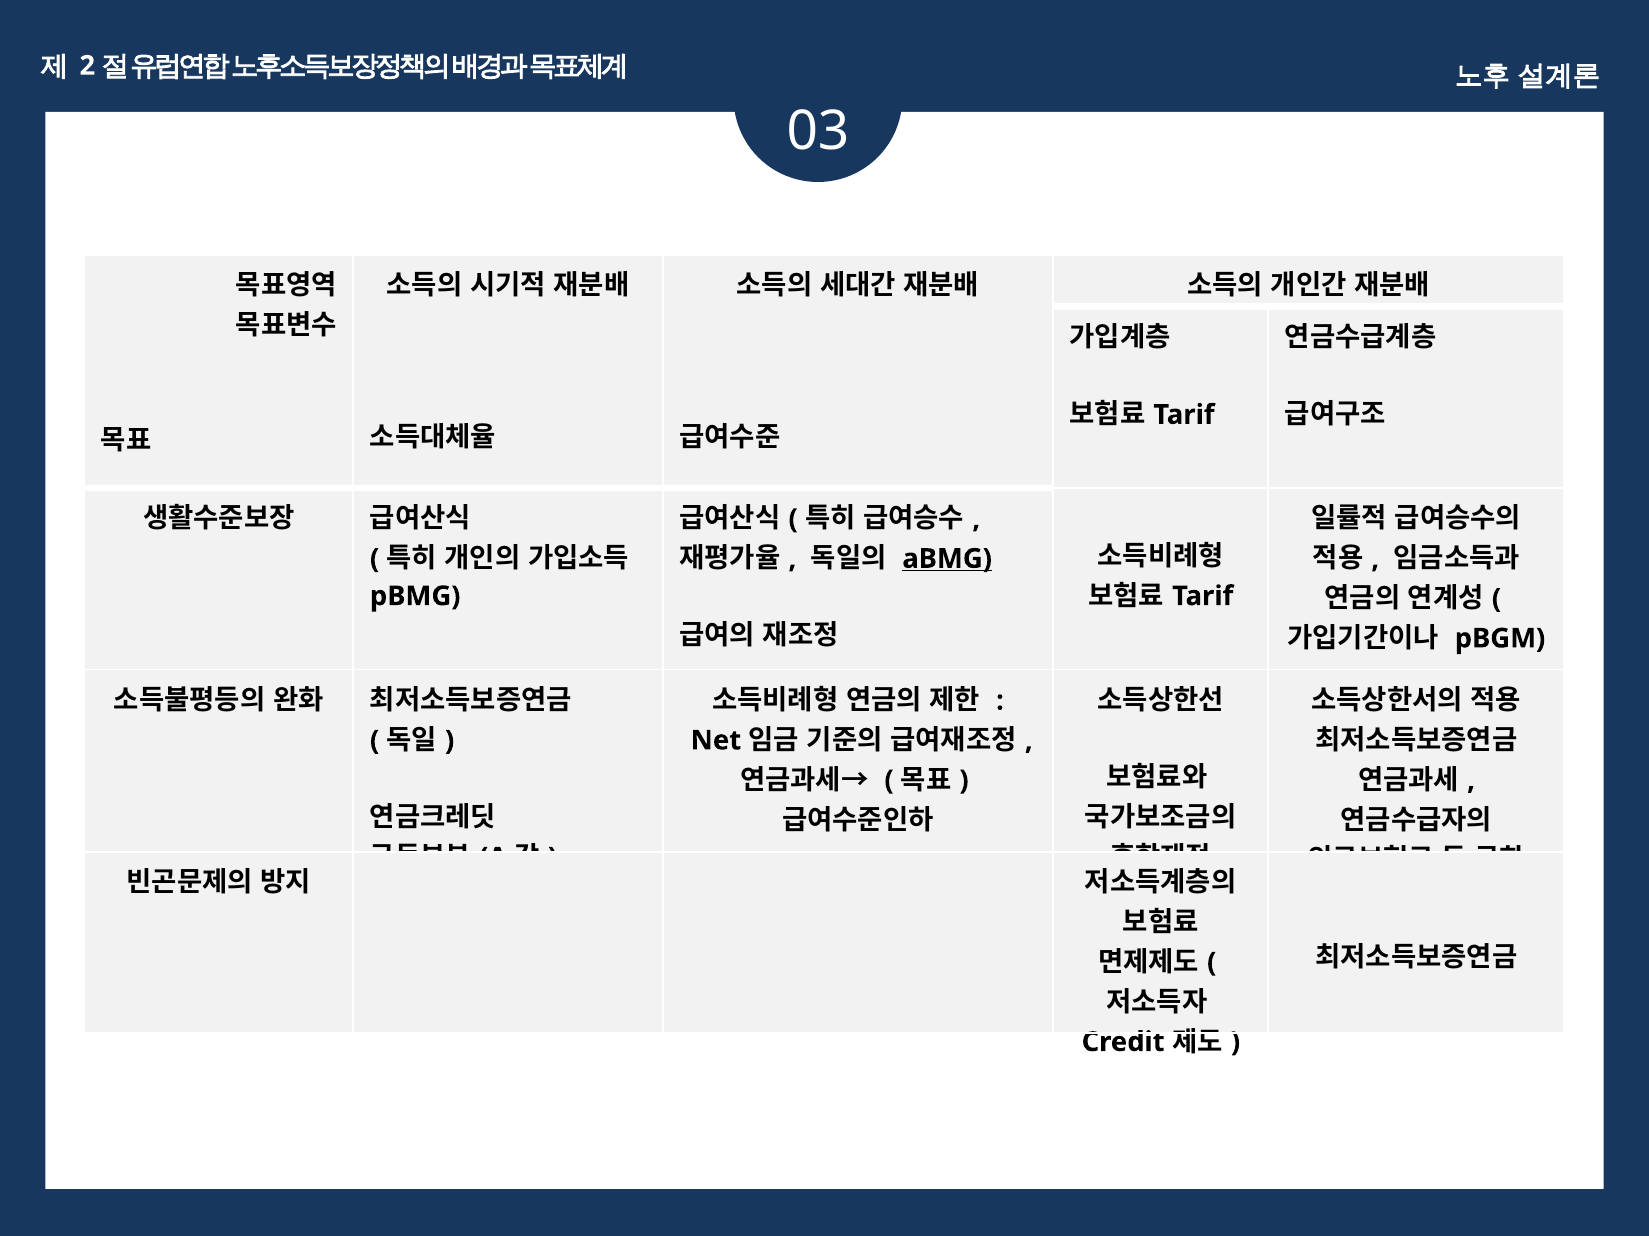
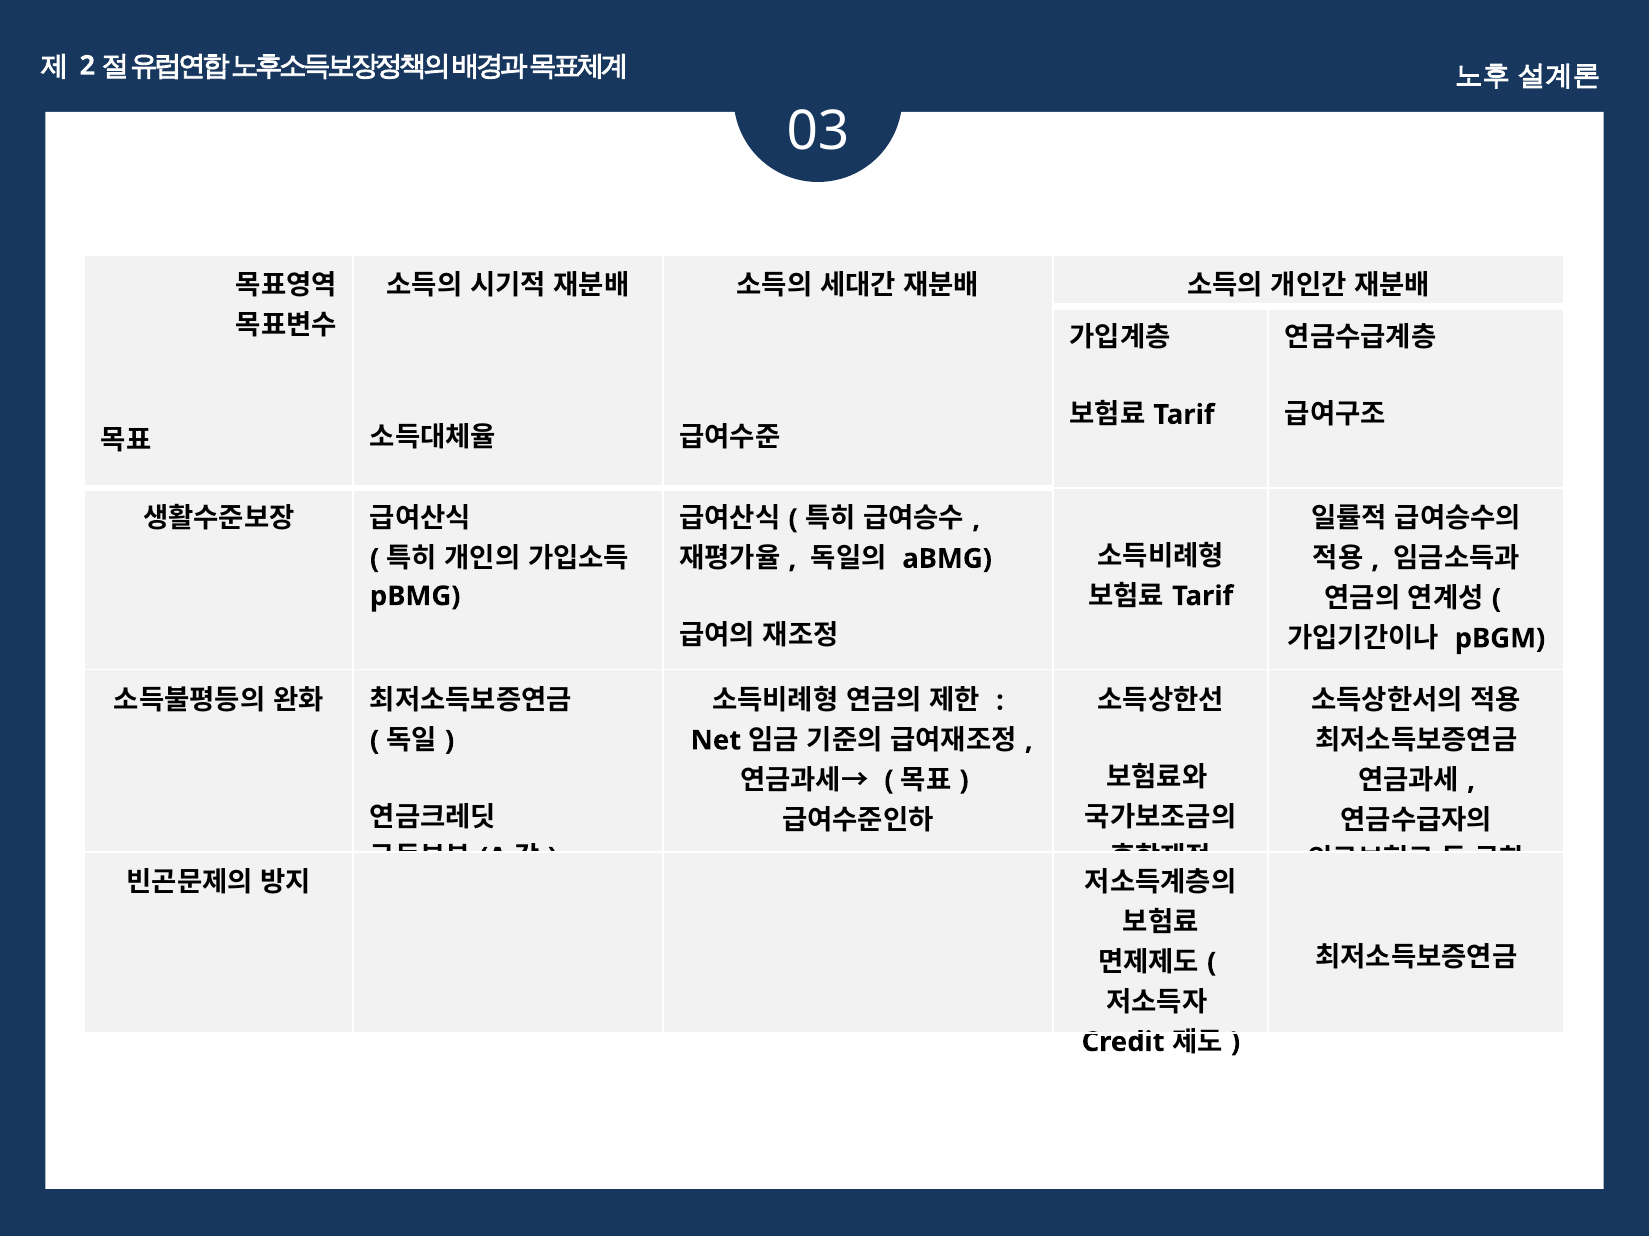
aBMG underline: present -> none (947, 559)
